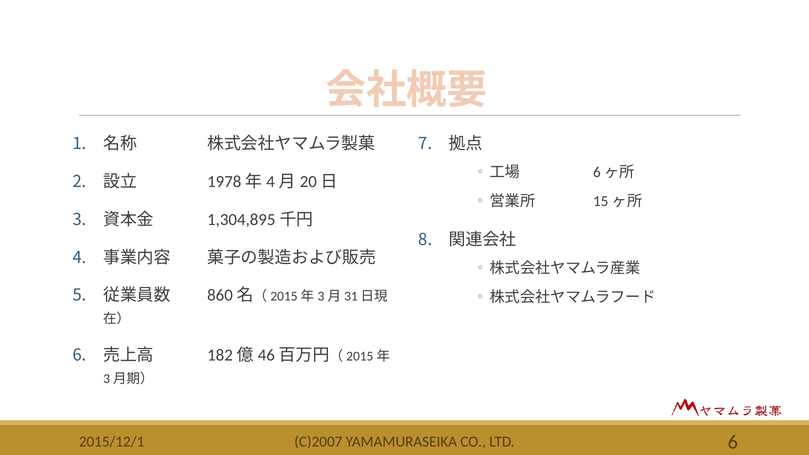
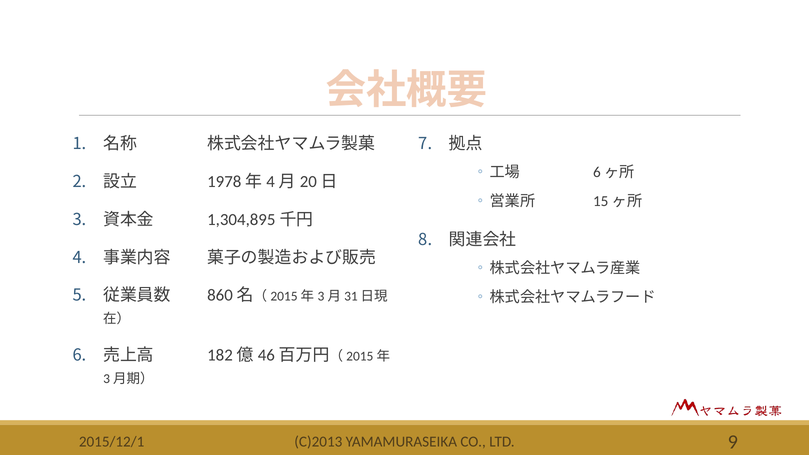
C)2007: C)2007 -> C)2013 (318, 442)
LTD 6: 6 -> 9 (733, 442)
